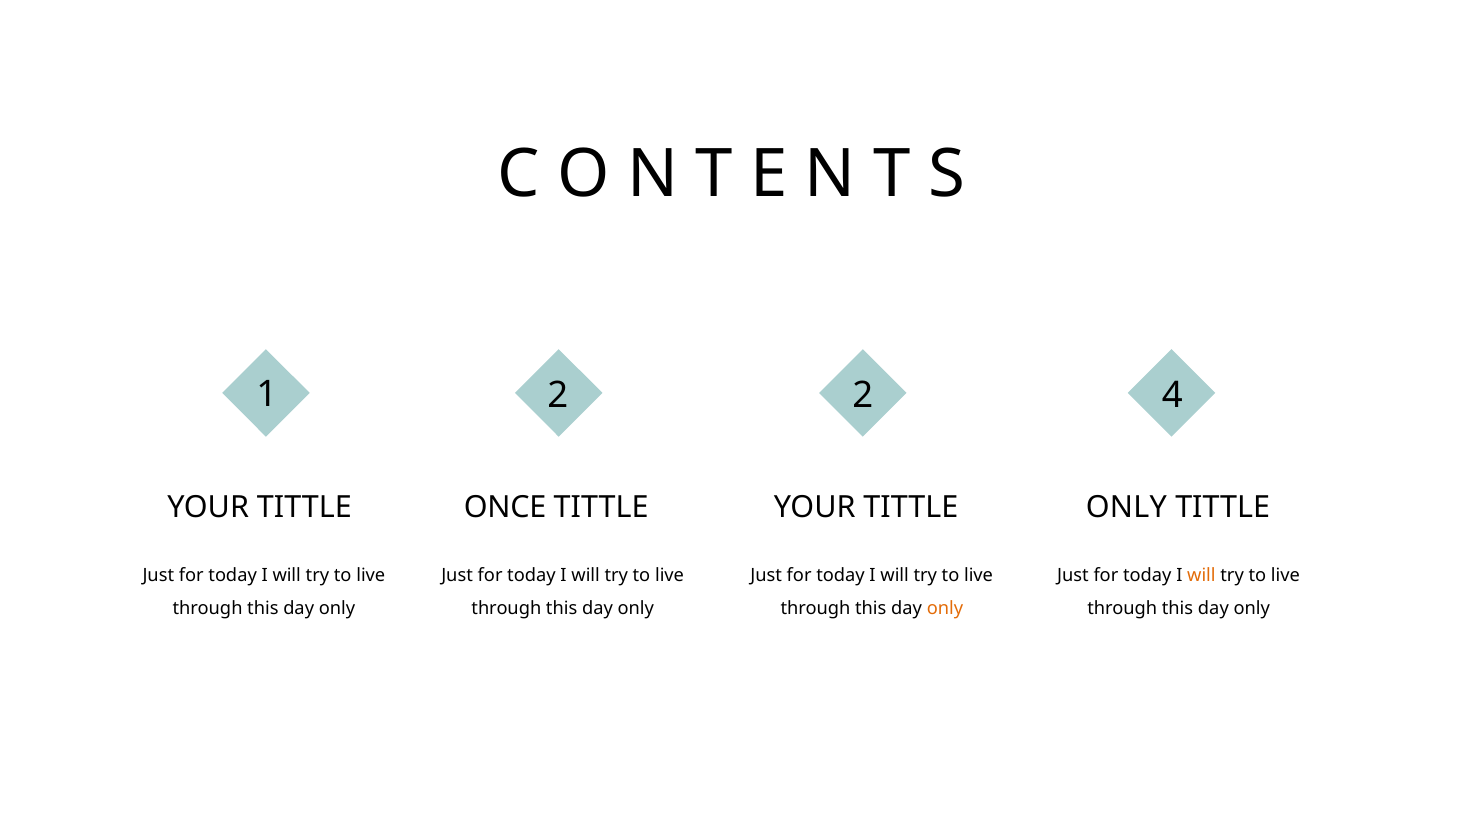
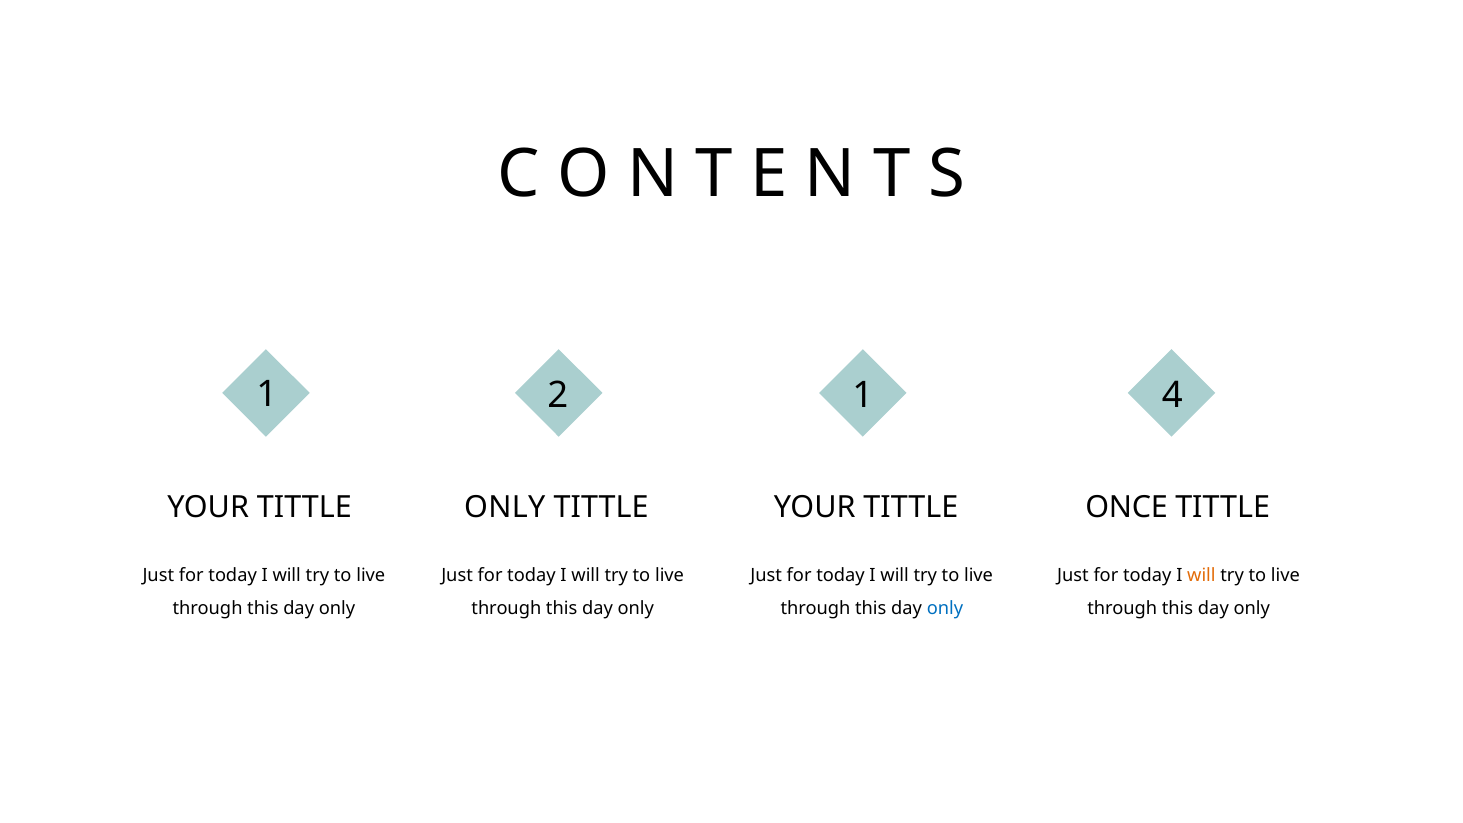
2 2: 2 -> 1 (863, 395)
ONCE: ONCE -> ONLY (505, 508)
ONLY: ONLY -> ONCE (1127, 508)
only colour: orange -> blue (945, 609)
